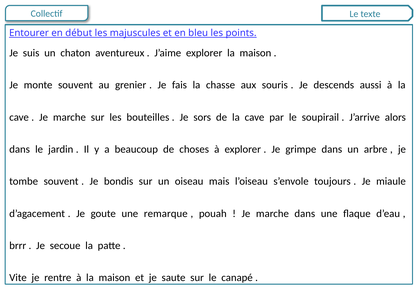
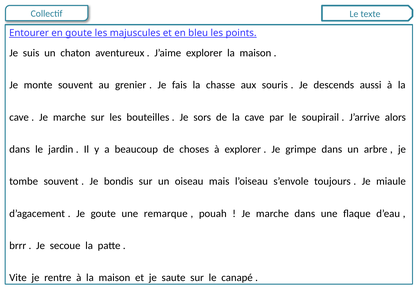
en début: début -> goute (79, 33)
